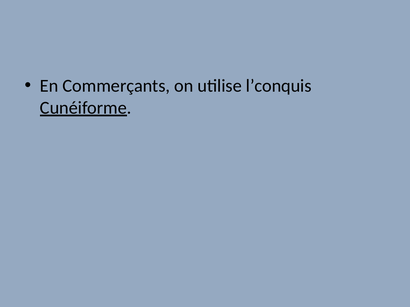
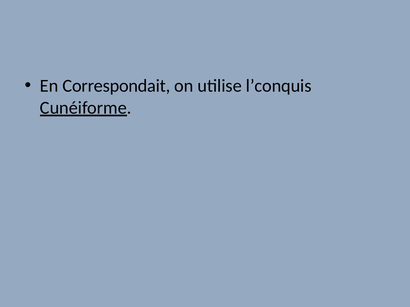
Commerçants: Commerçants -> Correspondait (116, 86)
